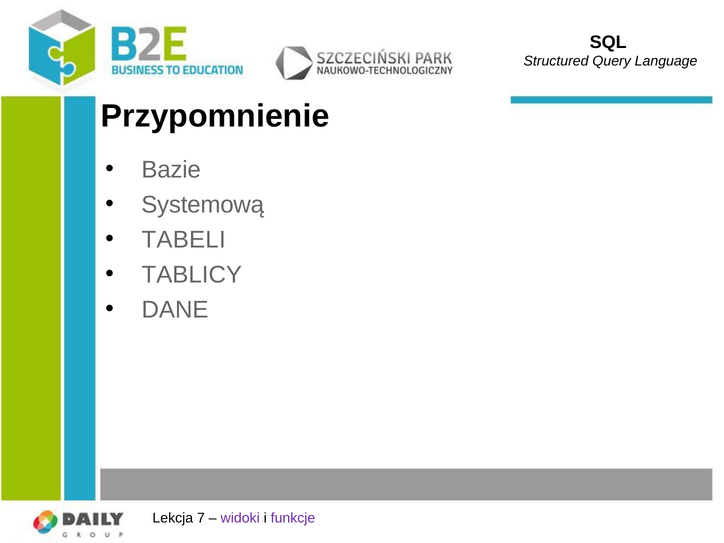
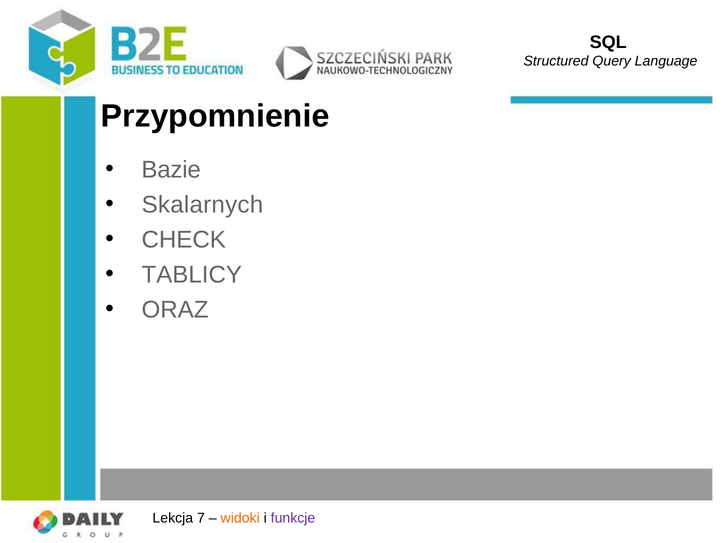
Systemową: Systemową -> Skalarnych (202, 205)
TABELI: TABELI -> CHECK (184, 240)
DANE: DANE -> ORAZ (175, 310)
widoki colour: purple -> orange (240, 518)
